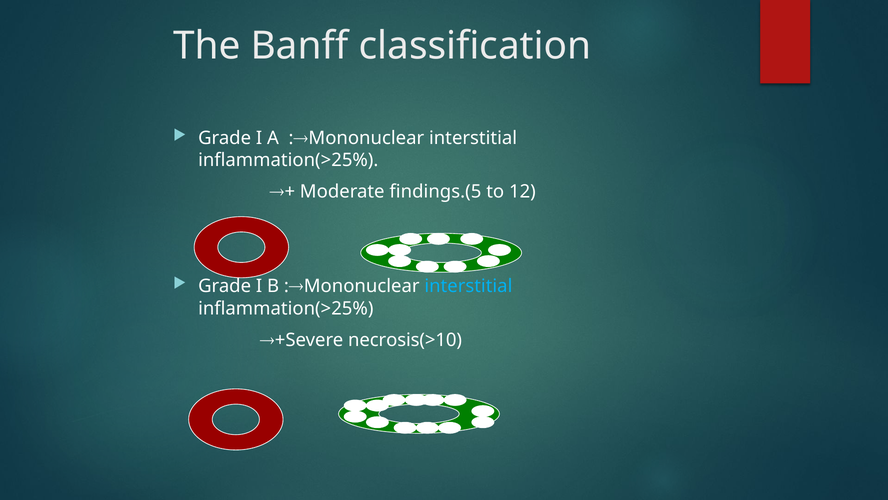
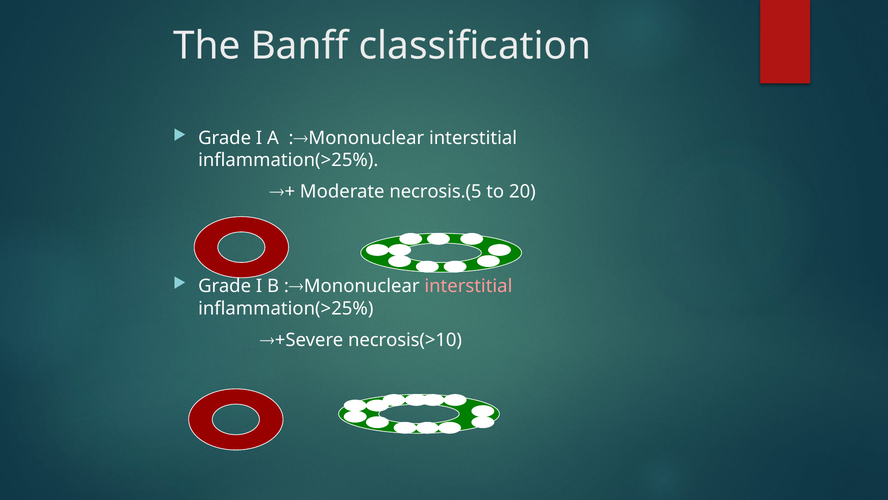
findings.(5: findings.(5 -> necrosis.(5 (435, 192)
12: 12 -> 20 (522, 192)
interstitial colour: light blue -> pink (468, 286)
